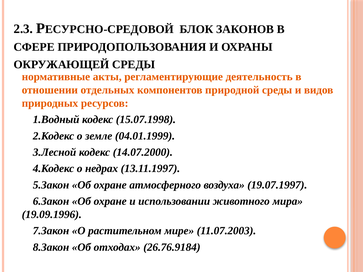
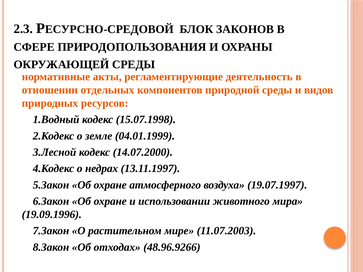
26.76.9184: 26.76.9184 -> 48.96.9266 (172, 247)
